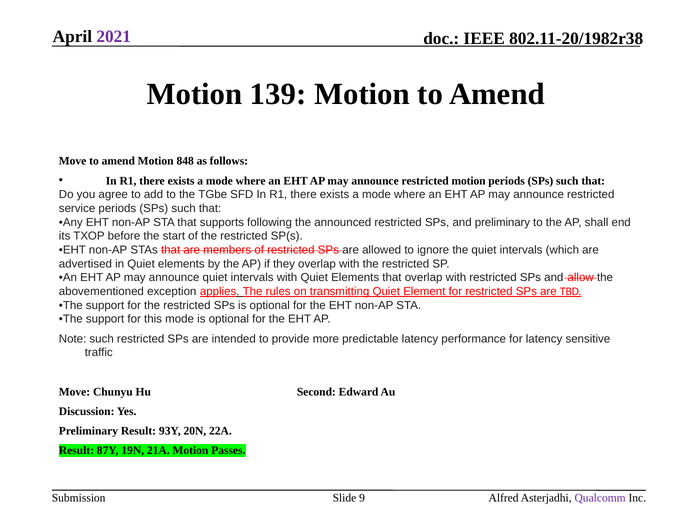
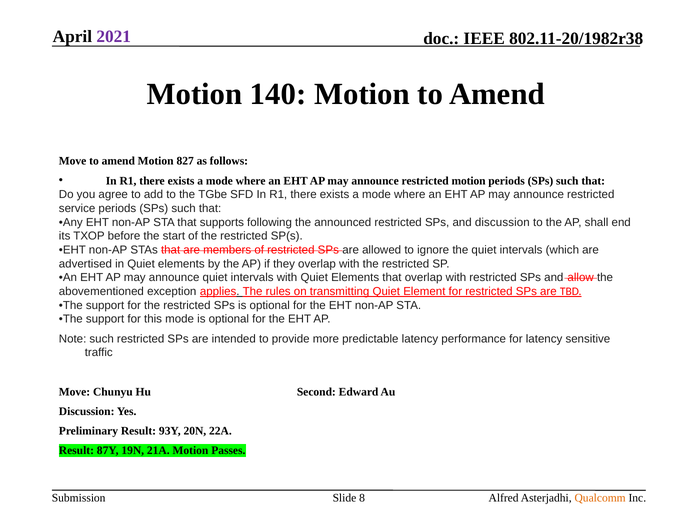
139: 139 -> 140 (278, 94)
848: 848 -> 827 (185, 161)
and preliminary: preliminary -> discussion (502, 222)
9: 9 -> 8 (362, 498)
Qualcomm colour: purple -> orange (600, 498)
